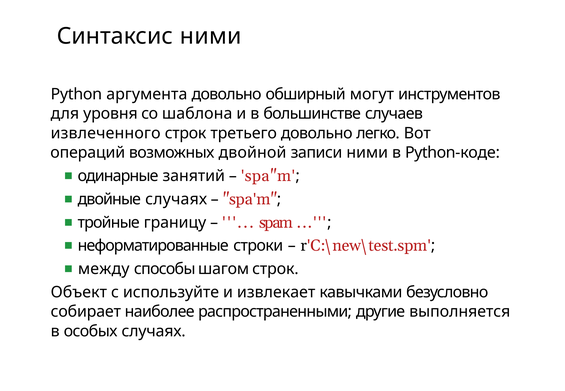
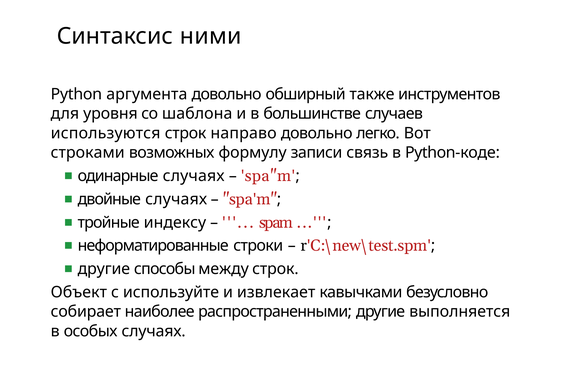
могут: могут -> также (372, 94)
извлеченного: извлеченного -> используются (106, 133)
третьего: третьего -> направо (244, 133)
операций: операций -> строками (88, 153)
двойной: двойной -> формулу (253, 153)
записи ними: ними -> связь (367, 153)
одинарные занятий: занятий -> случаях (194, 176)
границу: границу -> индексу (175, 223)
между: между -> другие (104, 269)
шагом: шагом -> между (224, 269)
